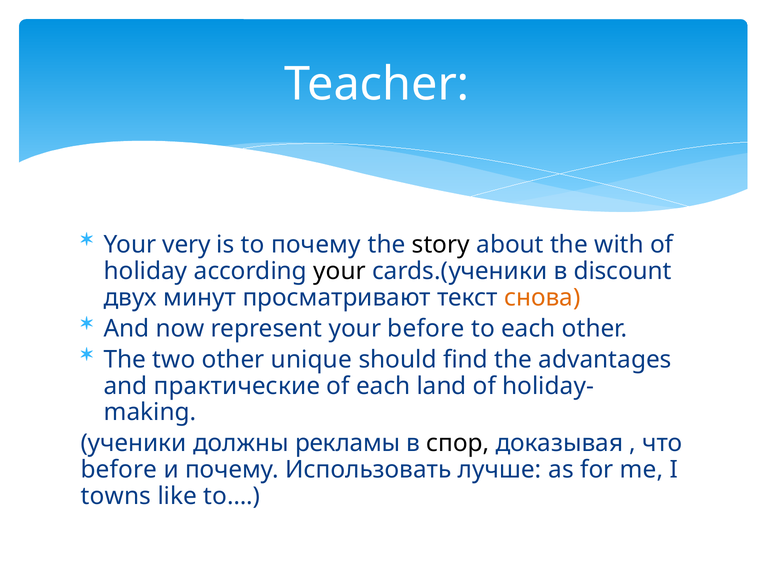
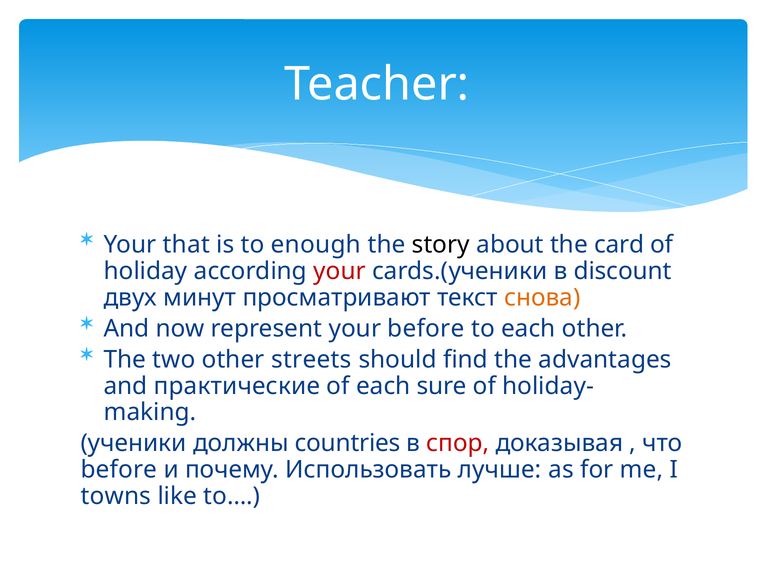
very: very -> that (186, 244)
to почему: почему -> enough (316, 244)
with: with -> card (619, 244)
your colour: black -> red (340, 271)
unique: unique -> streets (311, 359)
land: land -> sure (442, 386)
рекламы: рекламы -> countries (348, 443)
спор colour: black -> red (458, 443)
